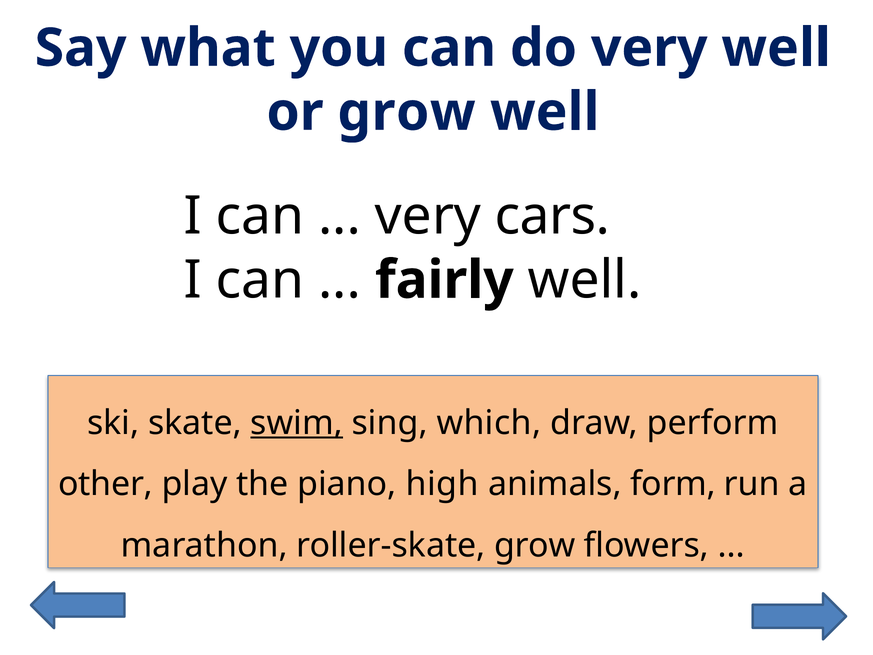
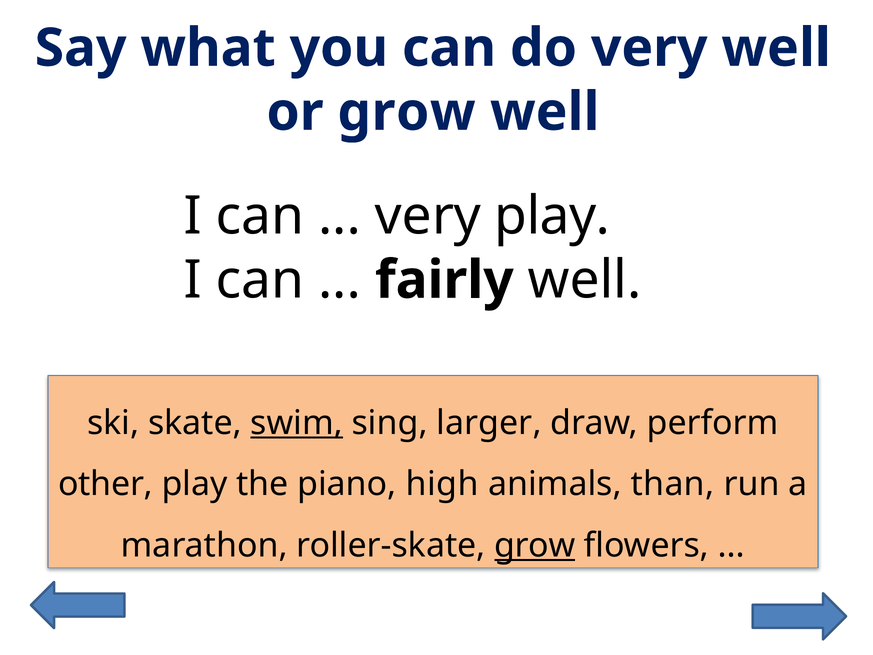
very cars: cars -> play (552, 216)
which: which -> larger (489, 423)
form: form -> than (673, 484)
grow underline: none -> present (535, 545)
